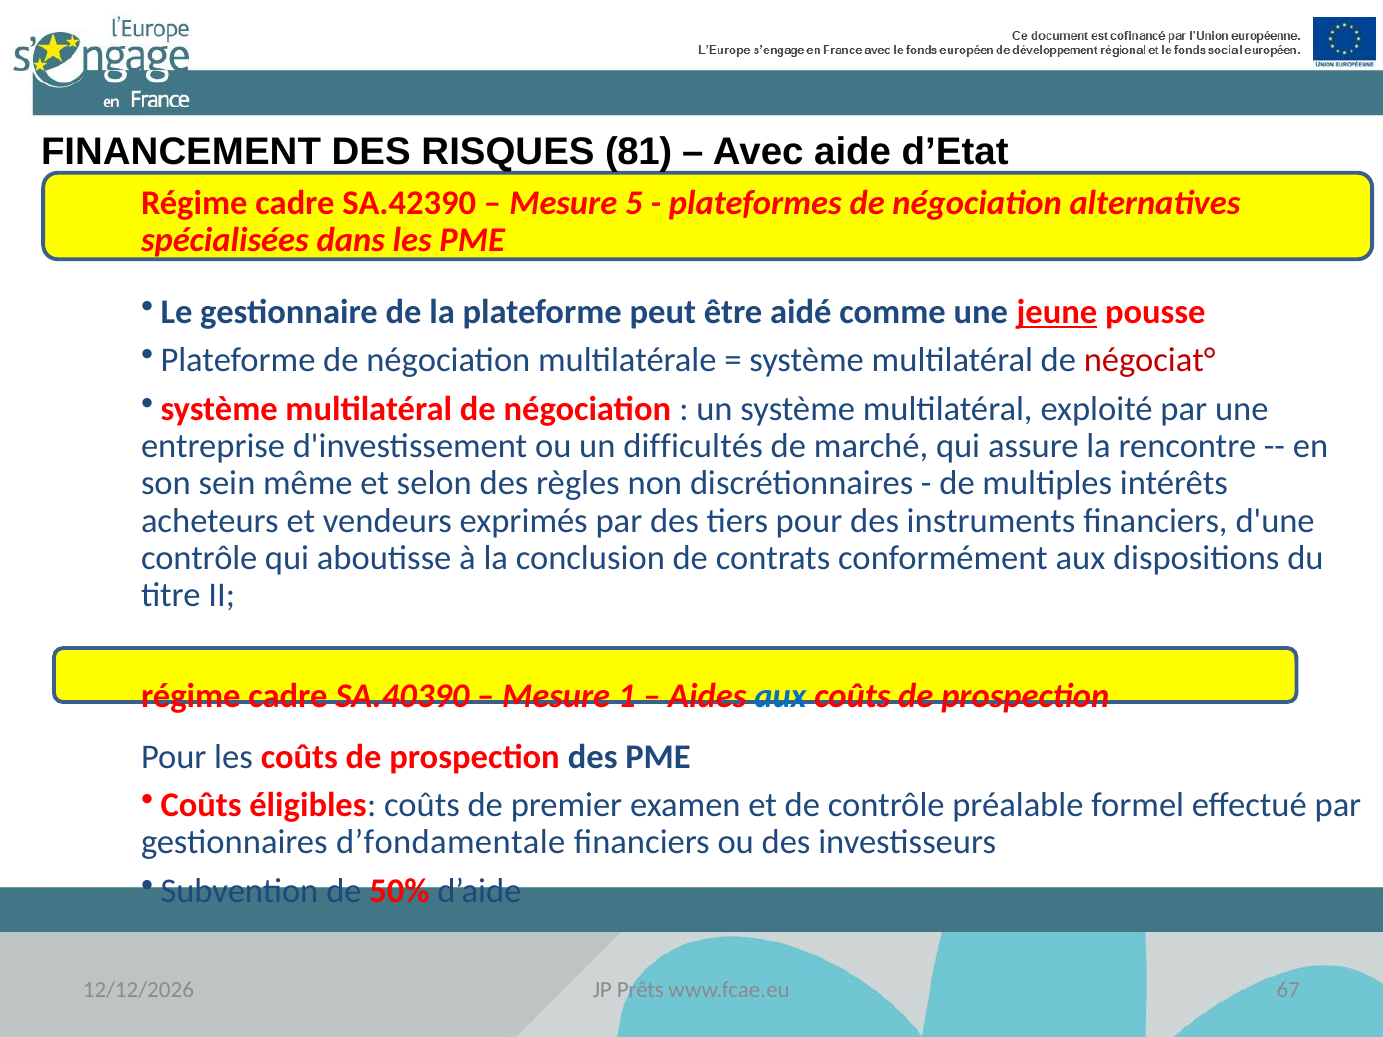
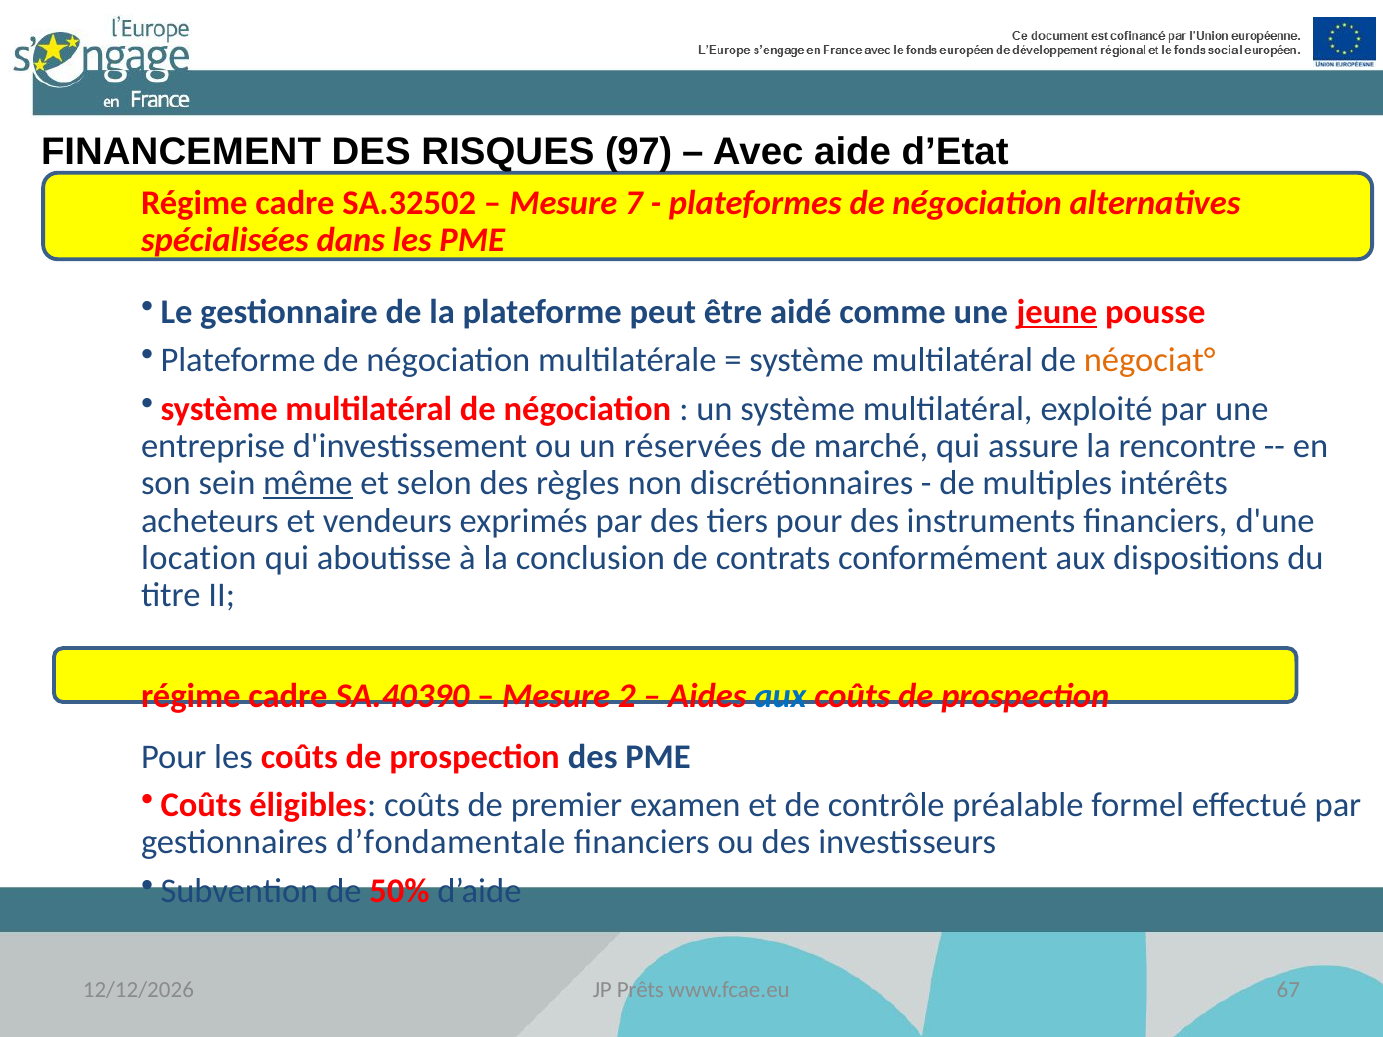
81: 81 -> 97 (639, 151)
SA.42390: SA.42390 -> SA.32502 (409, 203)
5: 5 -> 7 (634, 203)
négociat° colour: red -> orange (1150, 360)
difficultés: difficultés -> réservées (693, 446)
même underline: none -> present (308, 483)
contrôle: contrôle -> location (199, 558)
1: 1 -> 2 (627, 697)
